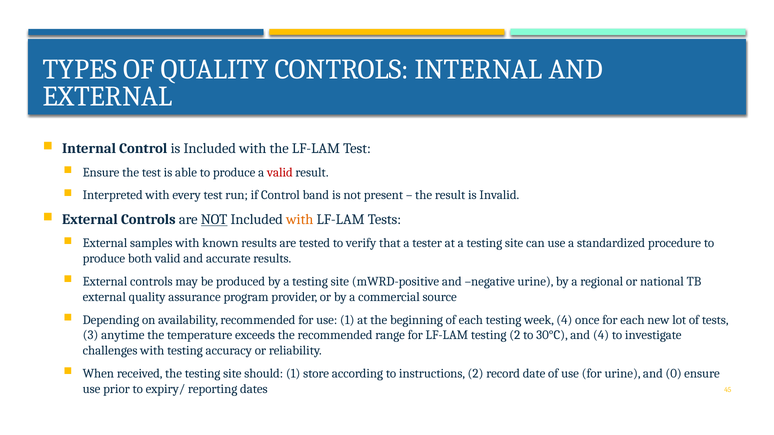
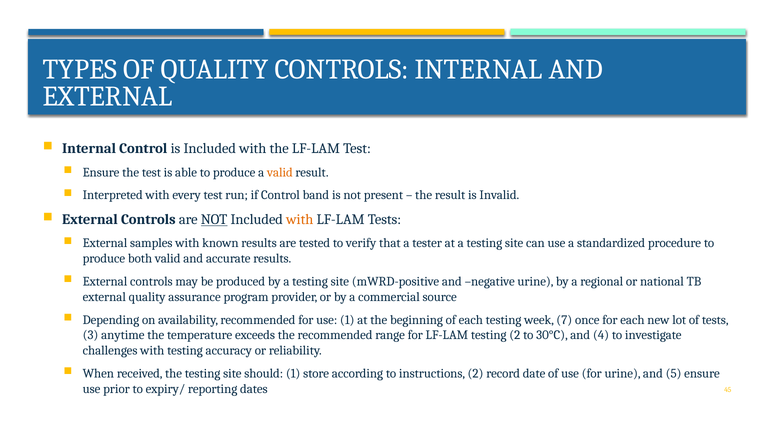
valid colour: red -> orange (280, 172)
week 4: 4 -> 7 (564, 320)
0: 0 -> 5 (674, 374)
